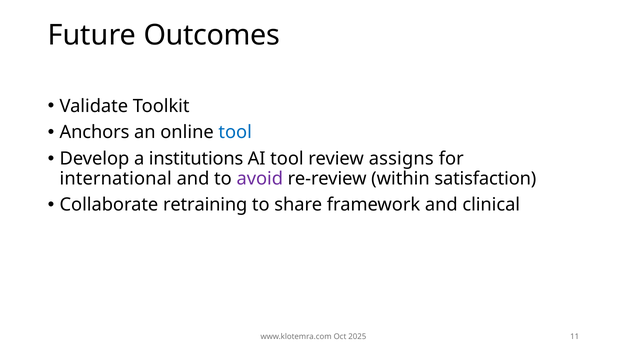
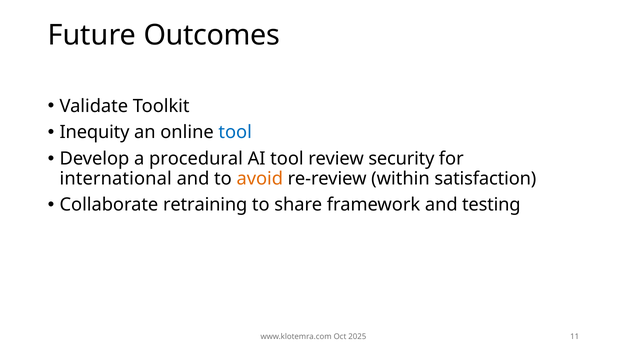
Anchors: Anchors -> Inequity (95, 132)
institutions: institutions -> procedural (196, 159)
assigns: assigns -> security (401, 159)
avoid colour: purple -> orange (260, 178)
clinical: clinical -> testing (491, 205)
